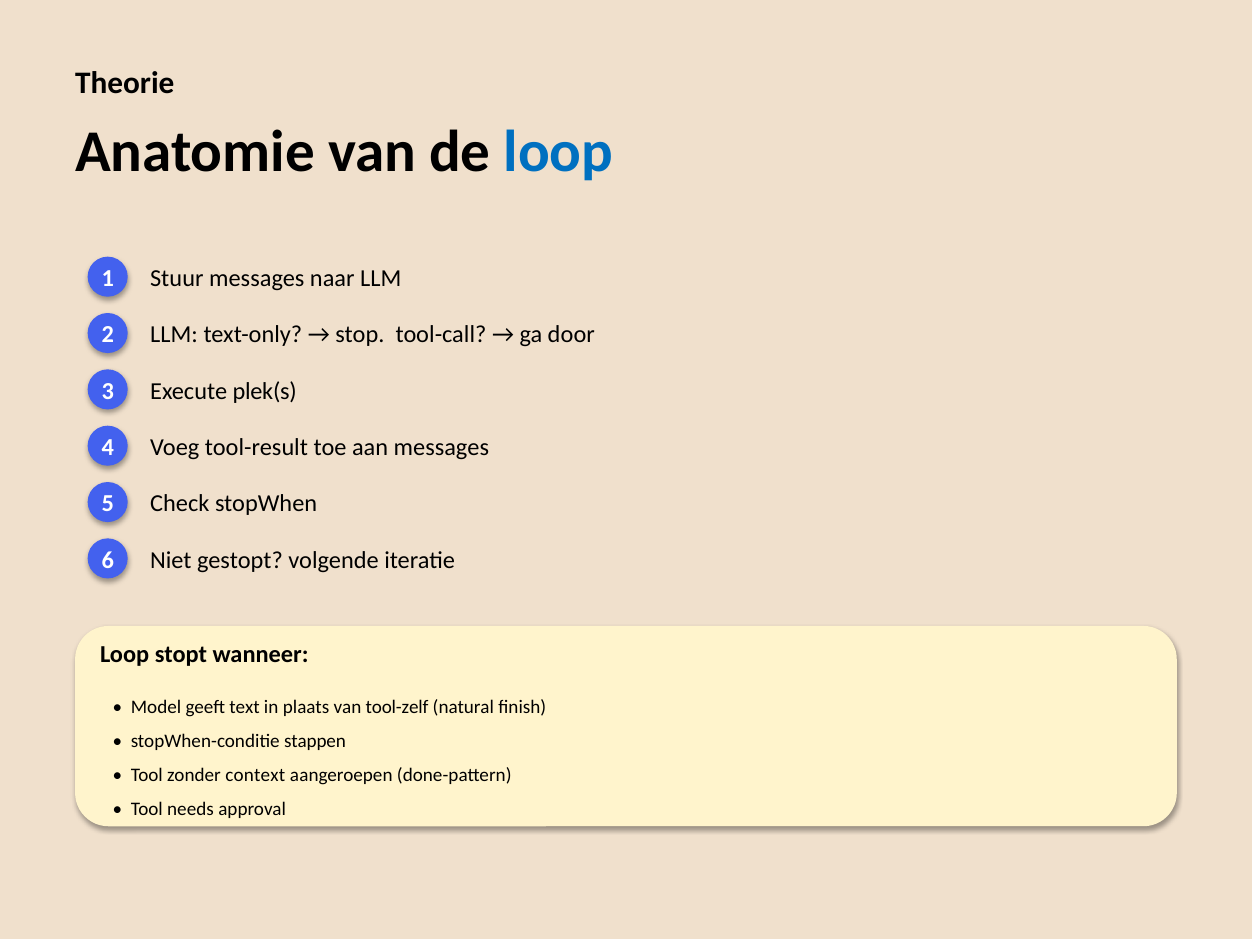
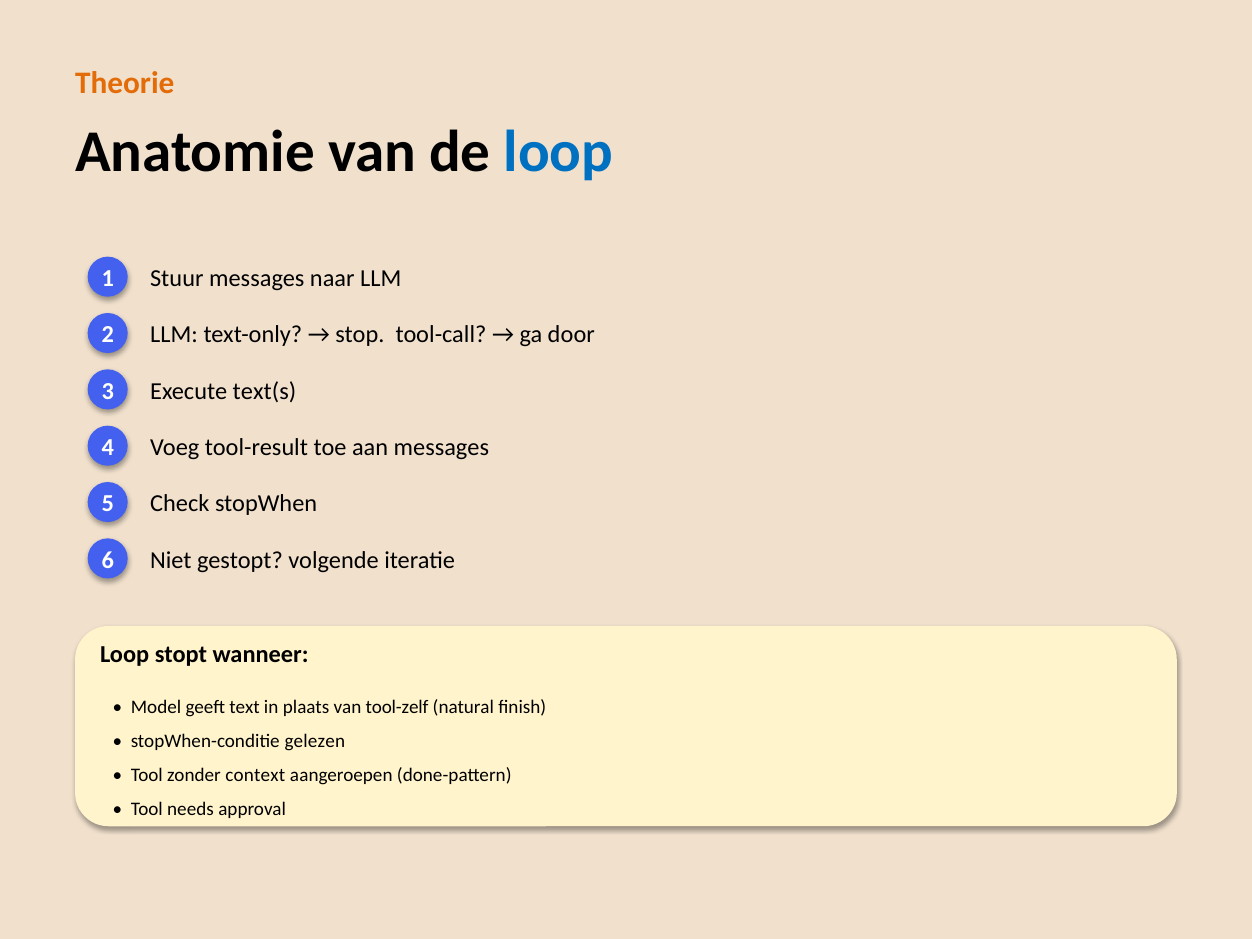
Theorie colour: black -> orange (125, 84)
plek(s: plek(s -> text(s (265, 391)
stappen: stappen -> gelezen (315, 741)
